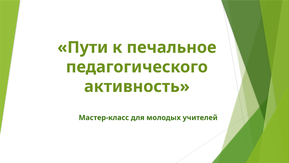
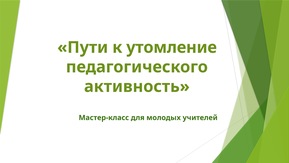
печальное: печальное -> утомление (172, 47)
